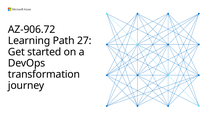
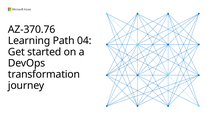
AZ-906.72: AZ-906.72 -> AZ-370.76 (32, 29)
27: 27 -> 04 (84, 41)
